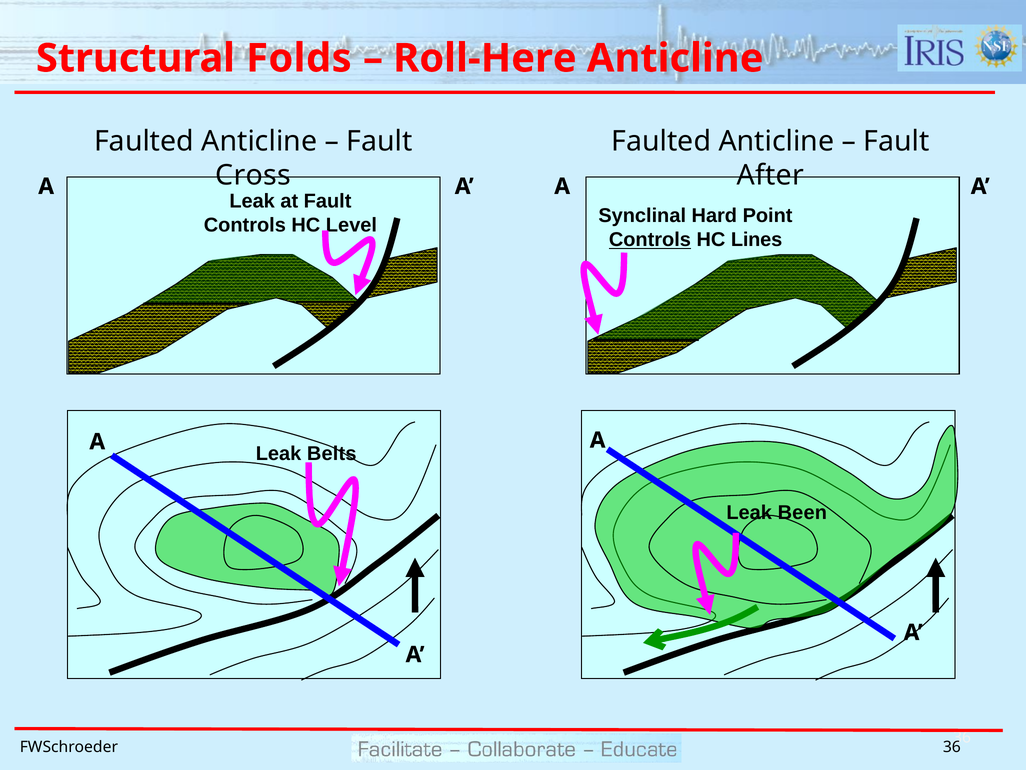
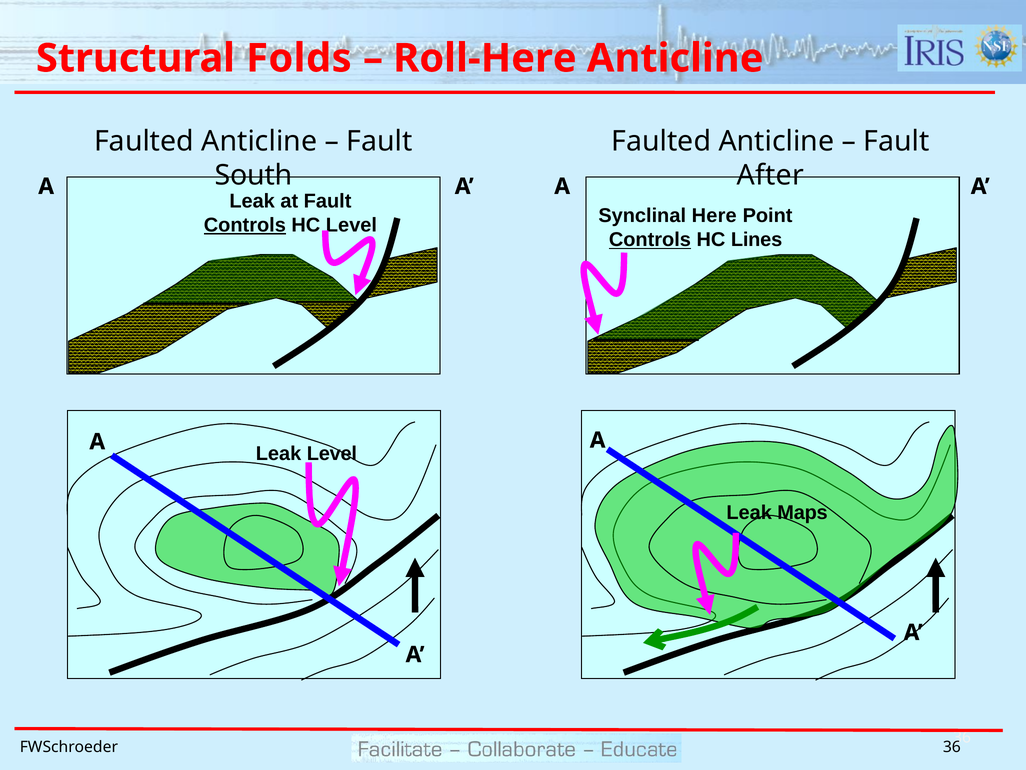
Cross: Cross -> South (253, 175)
Controls underline: none -> present (245, 225)
Hard: Hard -> Here (714, 216)
Leak Belts: Belts -> Level (332, 453)
Been: Been -> Maps (803, 513)
